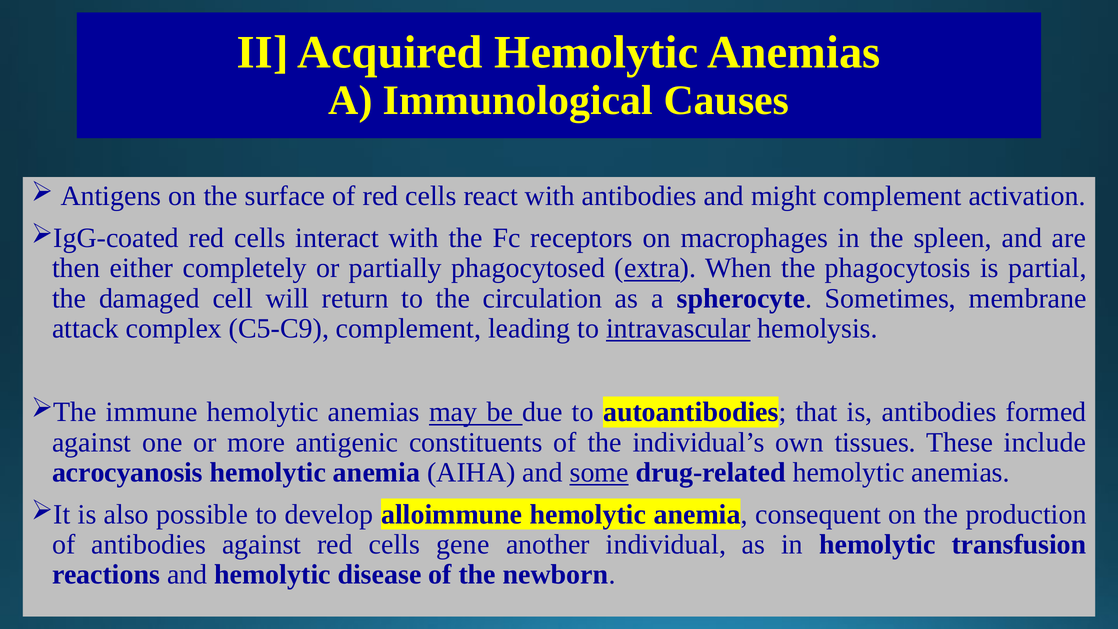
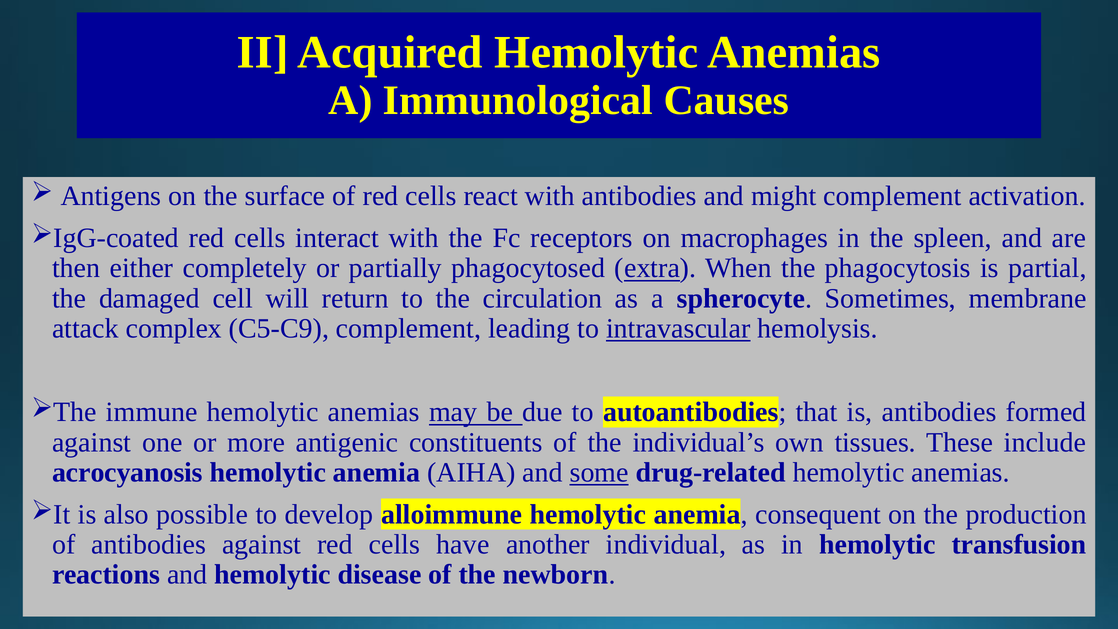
gene: gene -> have (463, 544)
